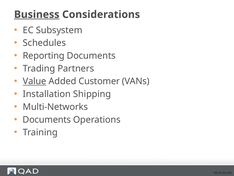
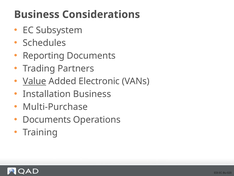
Business underline: present -> none (37, 14)
Customer: Customer -> Electronic (99, 81)
Installation Shipping: Shipping -> Business (92, 94)
Multi-Networks: Multi-Networks -> Multi-Purchase (55, 107)
